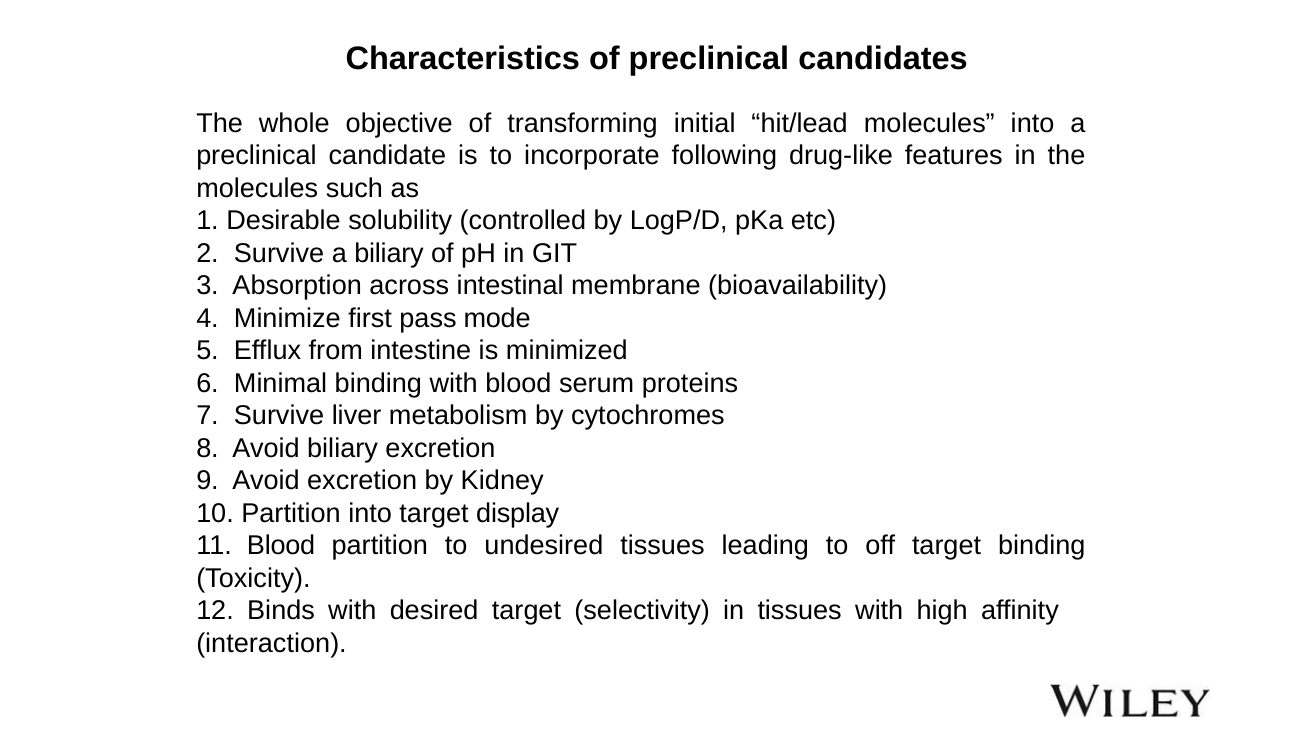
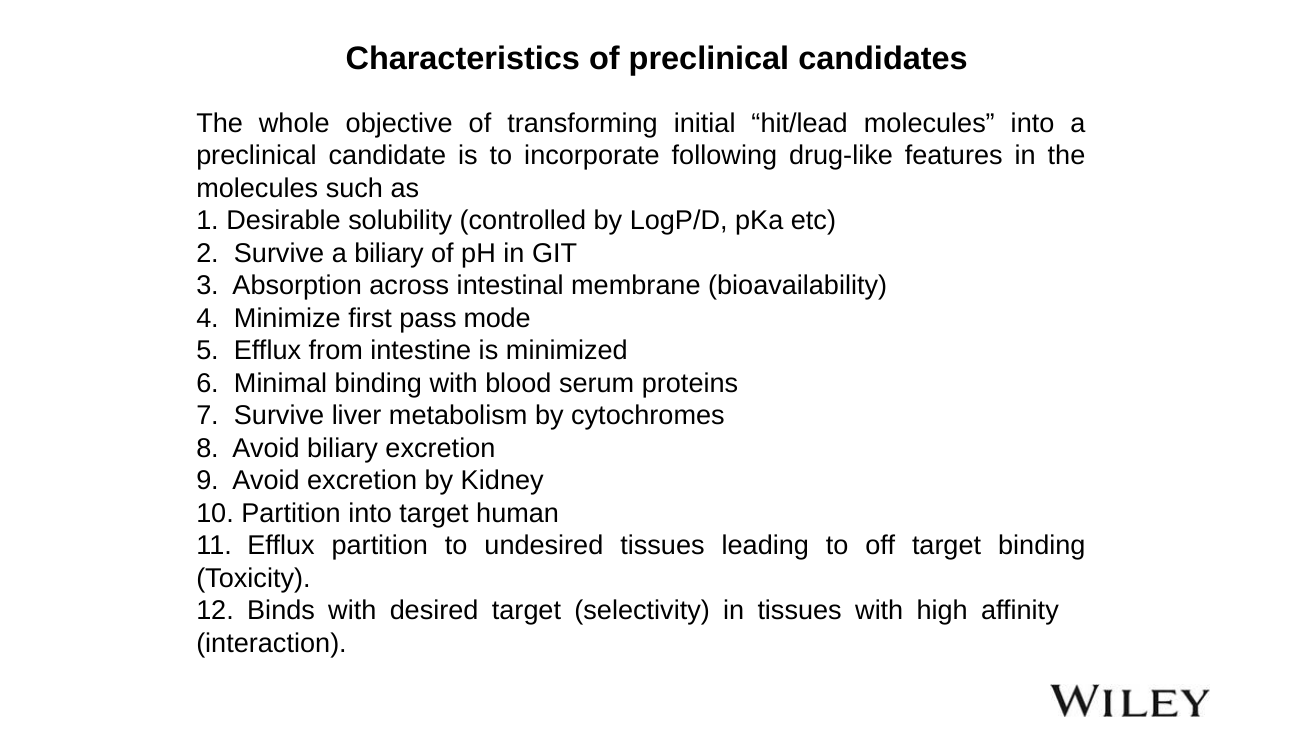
display: display -> human (518, 513)
11 Blood: Blood -> Efflux (281, 545)
